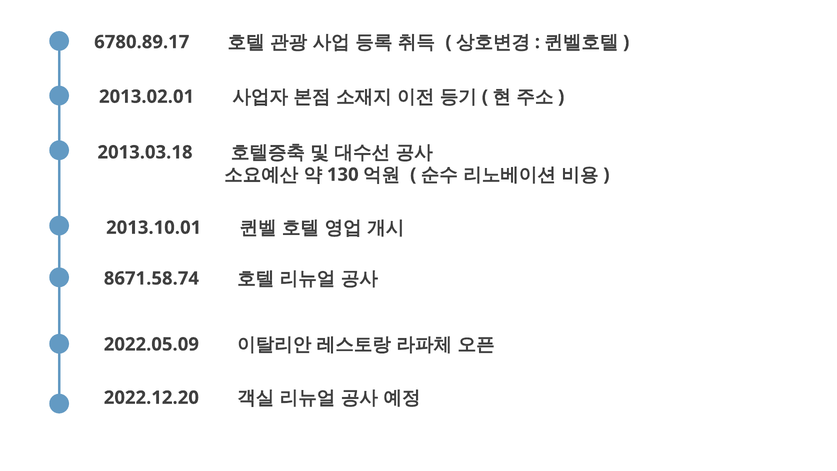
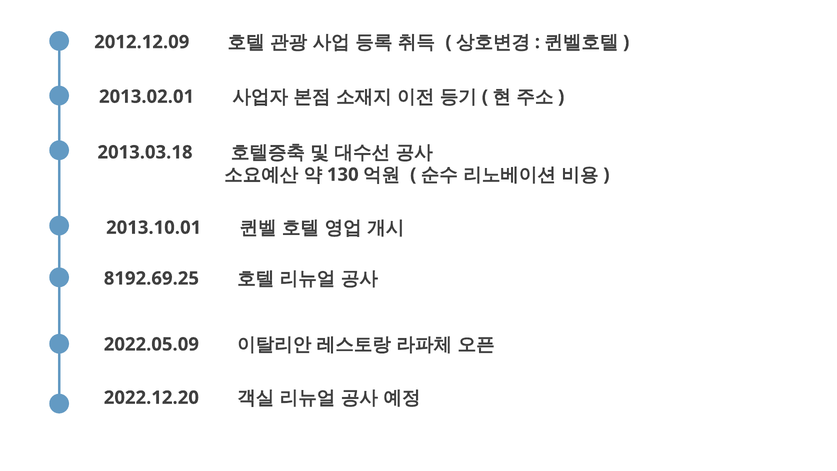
6780.89.17: 6780.89.17 -> 2012.12.09 (142, 42)
8671.58.74: 8671.58.74 -> 8192.69.25 (151, 278)
